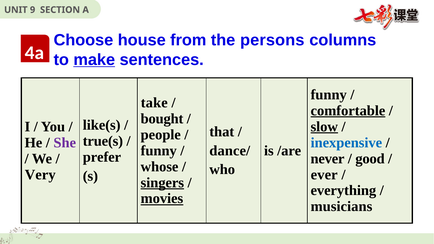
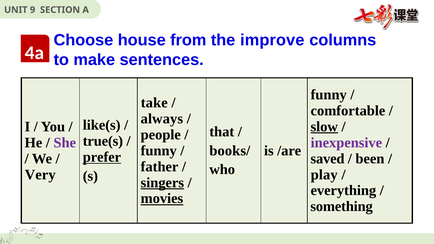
persons: persons -> improve (272, 40)
make underline: present -> none (94, 60)
comfortable underline: present -> none (348, 111)
bought: bought -> always (162, 119)
inexpensive colour: blue -> purple (346, 143)
dance/: dance/ -> books/ (230, 151)
prefer underline: none -> present (102, 157)
never: never -> saved (328, 159)
good: good -> been (370, 159)
whose: whose -> father (160, 167)
ever: ever -> play (324, 175)
musicians: musicians -> something (342, 207)
